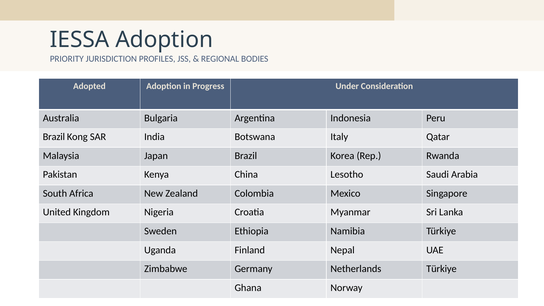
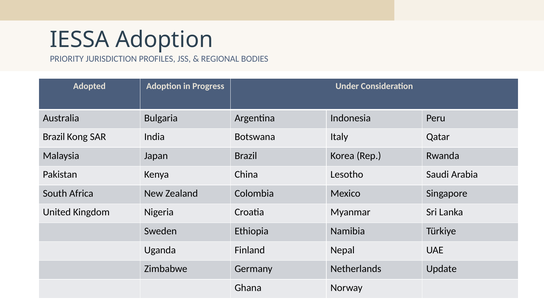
Netherlands Türkiye: Türkiye -> Update (441, 269)
